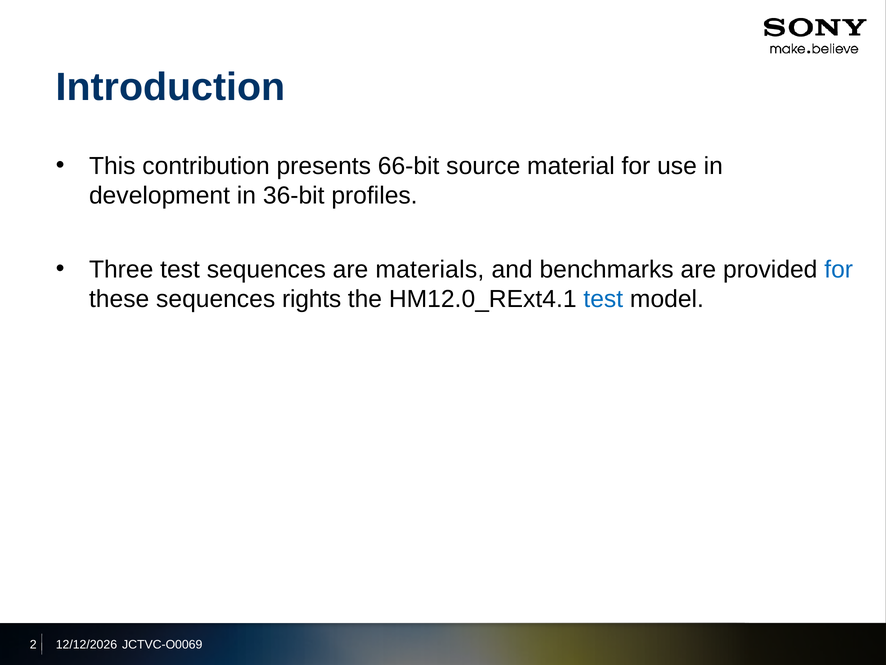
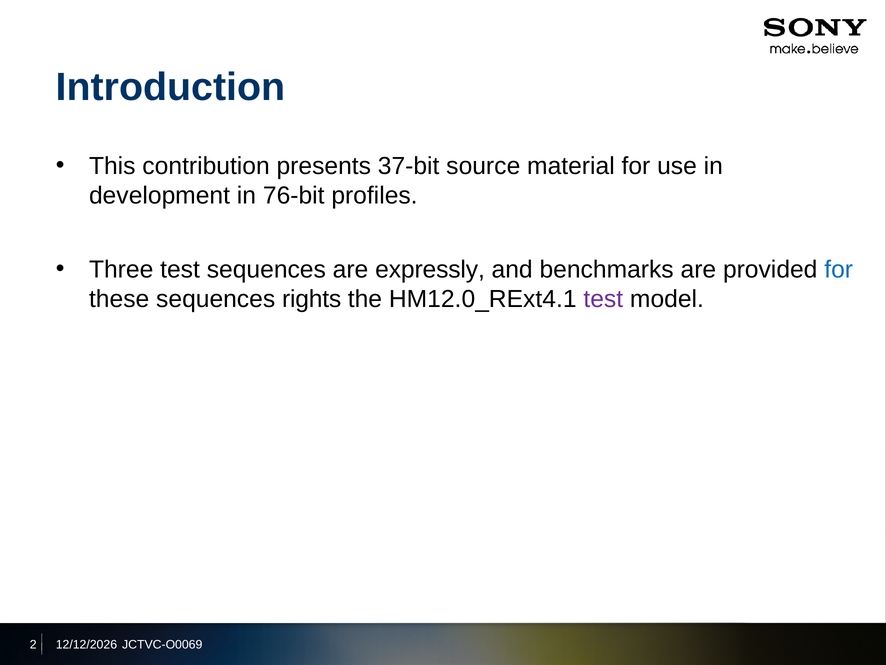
66-bit: 66-bit -> 37-bit (409, 166)
36-bit: 36-bit -> 76-bit (294, 196)
materials: materials -> expressly (430, 270)
test colour: blue -> purple (603, 299)
